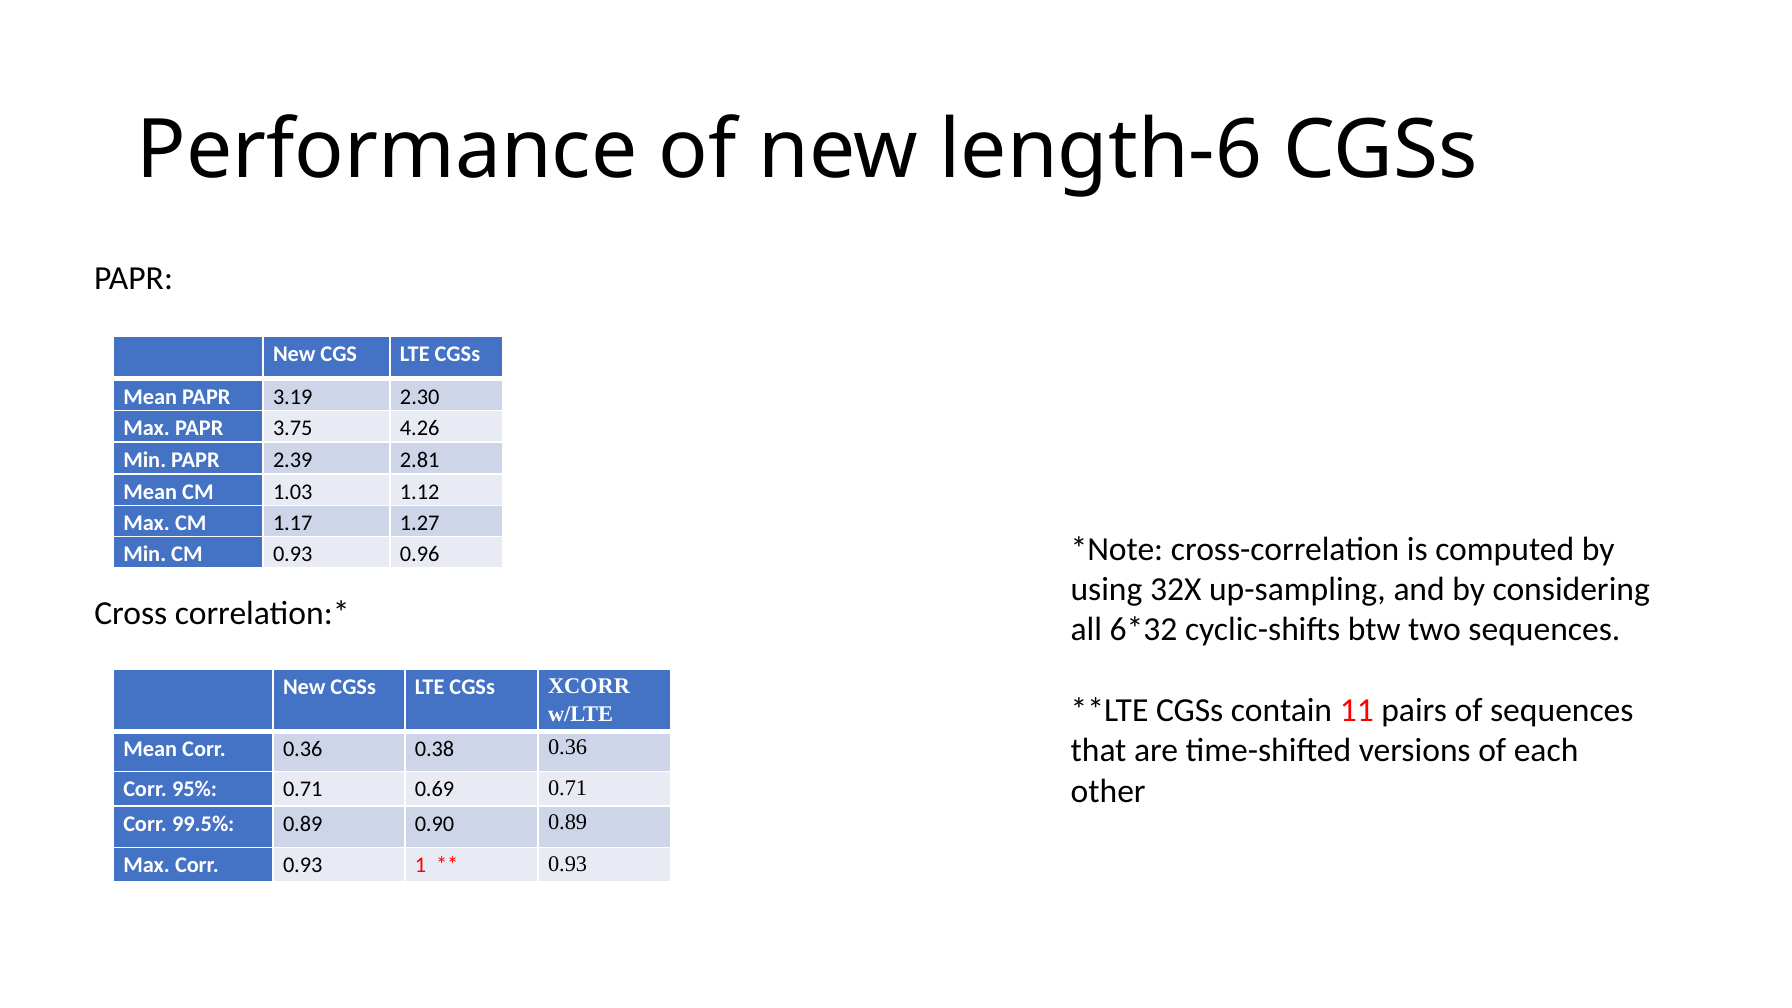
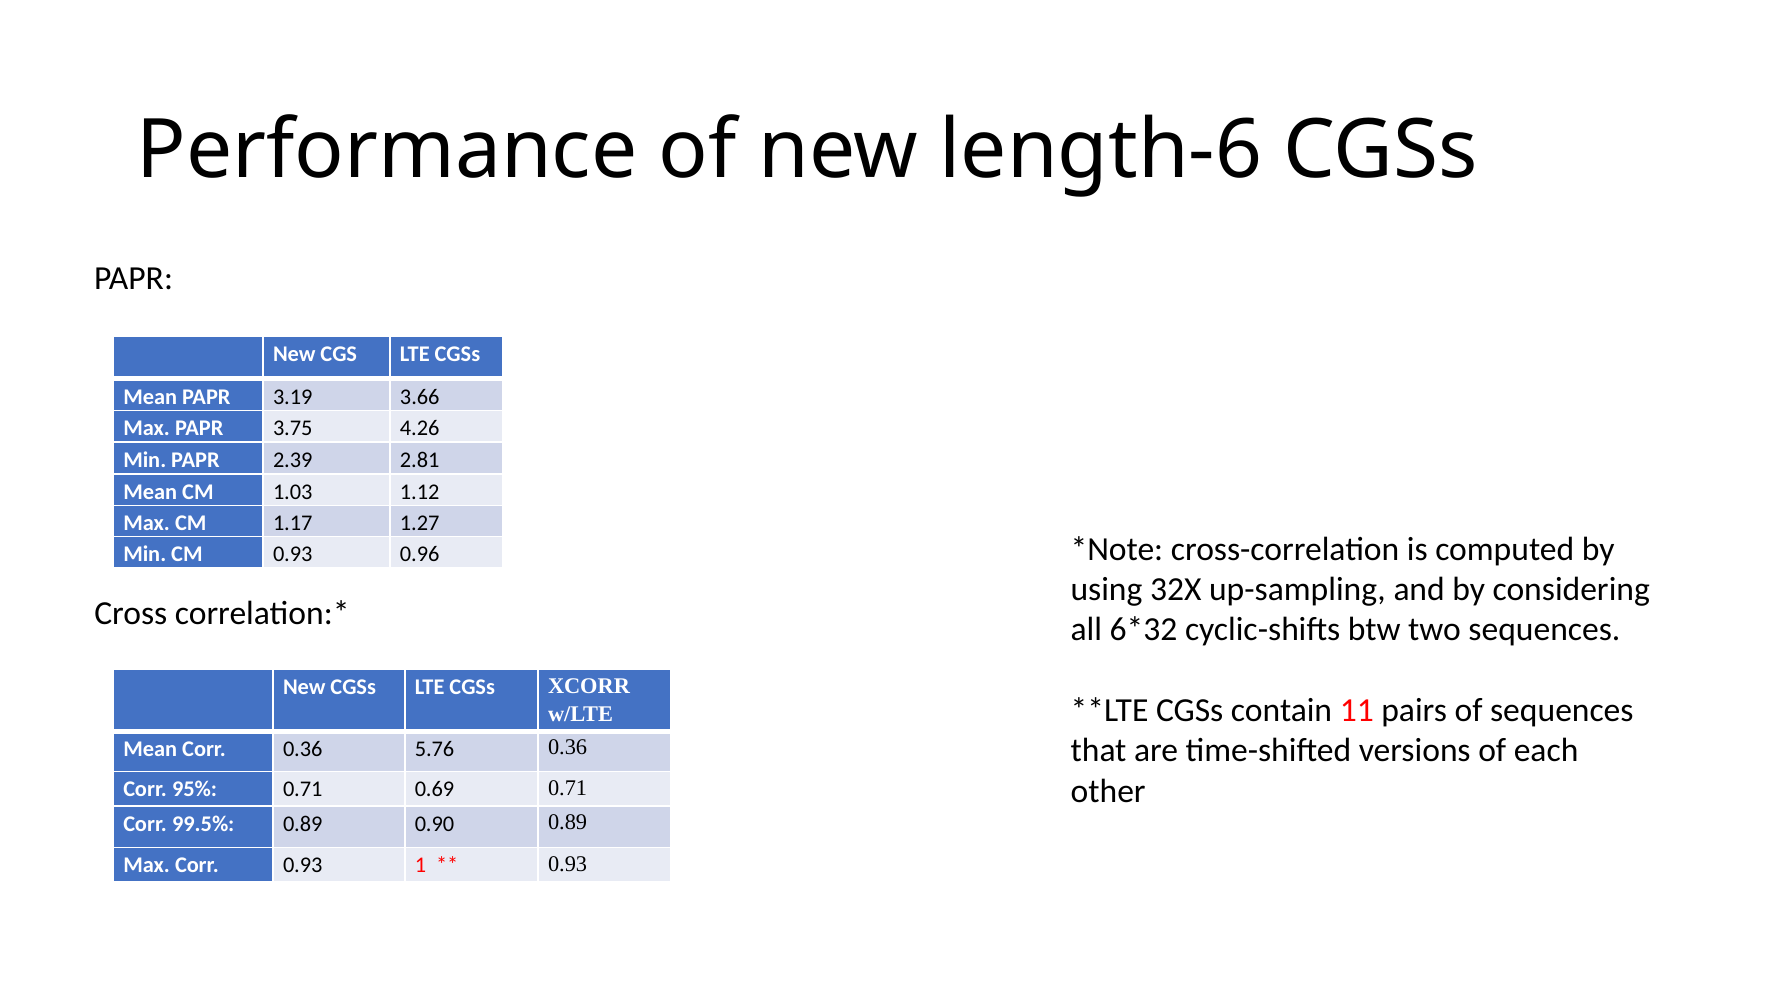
2.30: 2.30 -> 3.66 (420, 397)
0.38: 0.38 -> 5.76 (435, 749)
